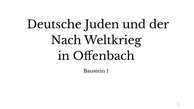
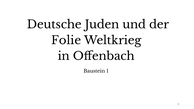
Nach: Nach -> Folie (66, 40)
